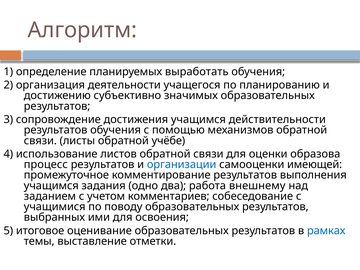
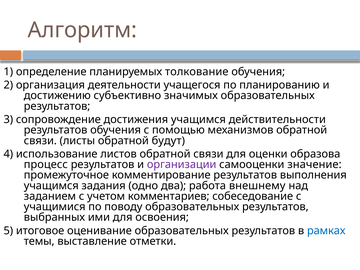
выработать: выработать -> толкование (197, 72)
учёбе: учёбе -> будут (168, 141)
организации colour: blue -> purple (182, 165)
имеющей: имеющей -> значение (314, 165)
